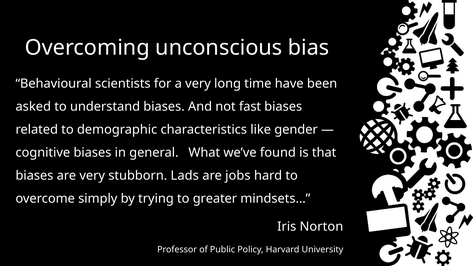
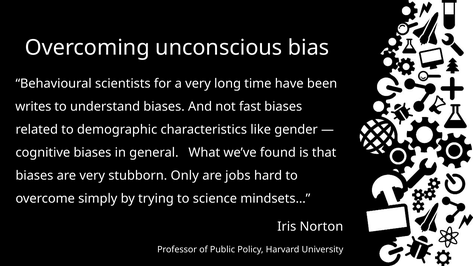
asked: asked -> writes (33, 107)
Lads: Lads -> Only (185, 176)
greater: greater -> science (215, 199)
